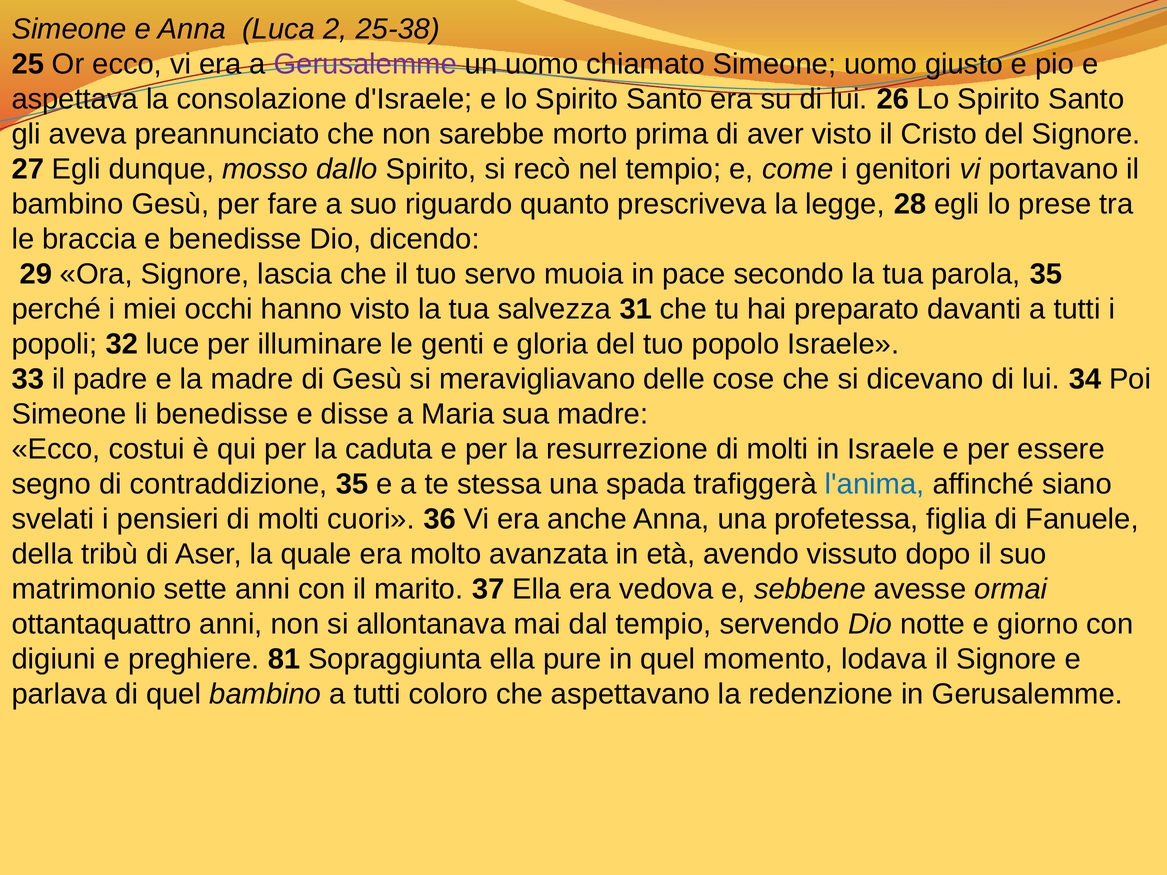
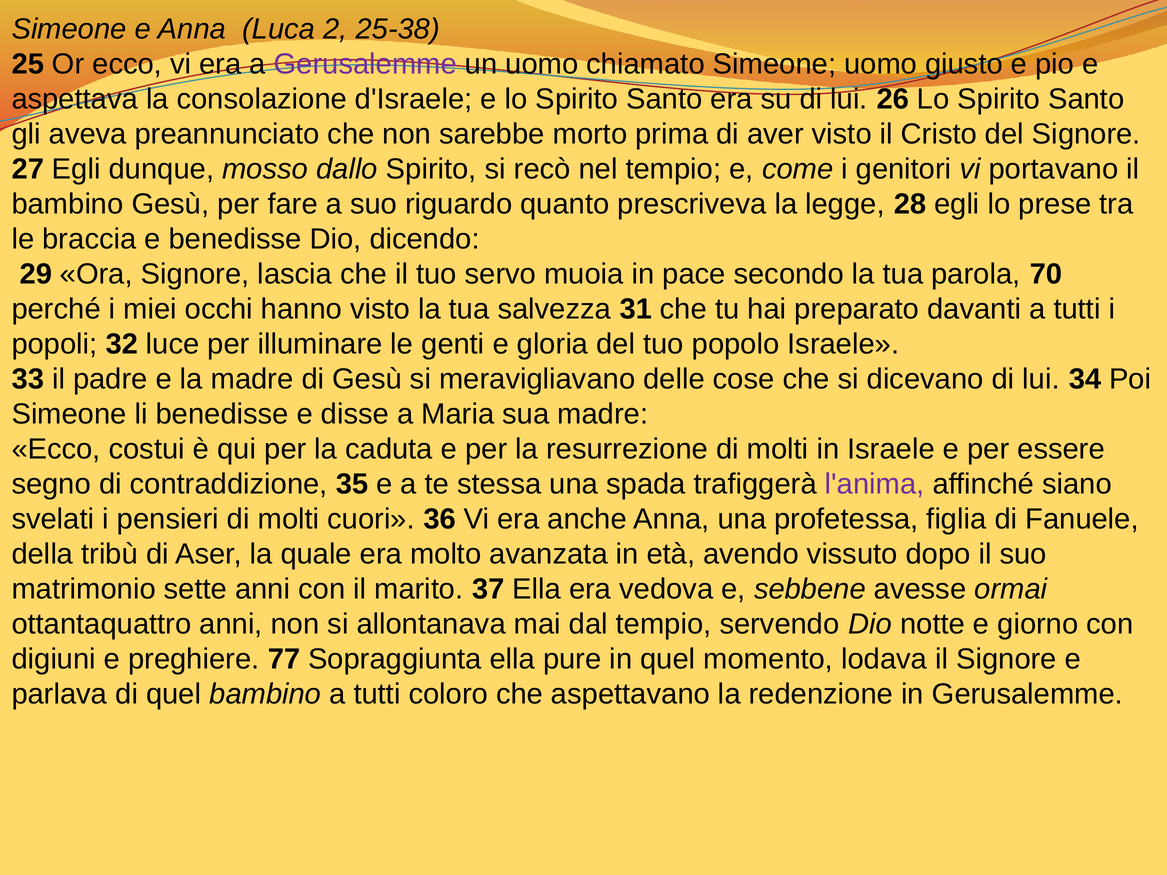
parola 35: 35 -> 70 (1046, 274)
l'anima colour: blue -> purple (875, 484)
81: 81 -> 77 (284, 659)
